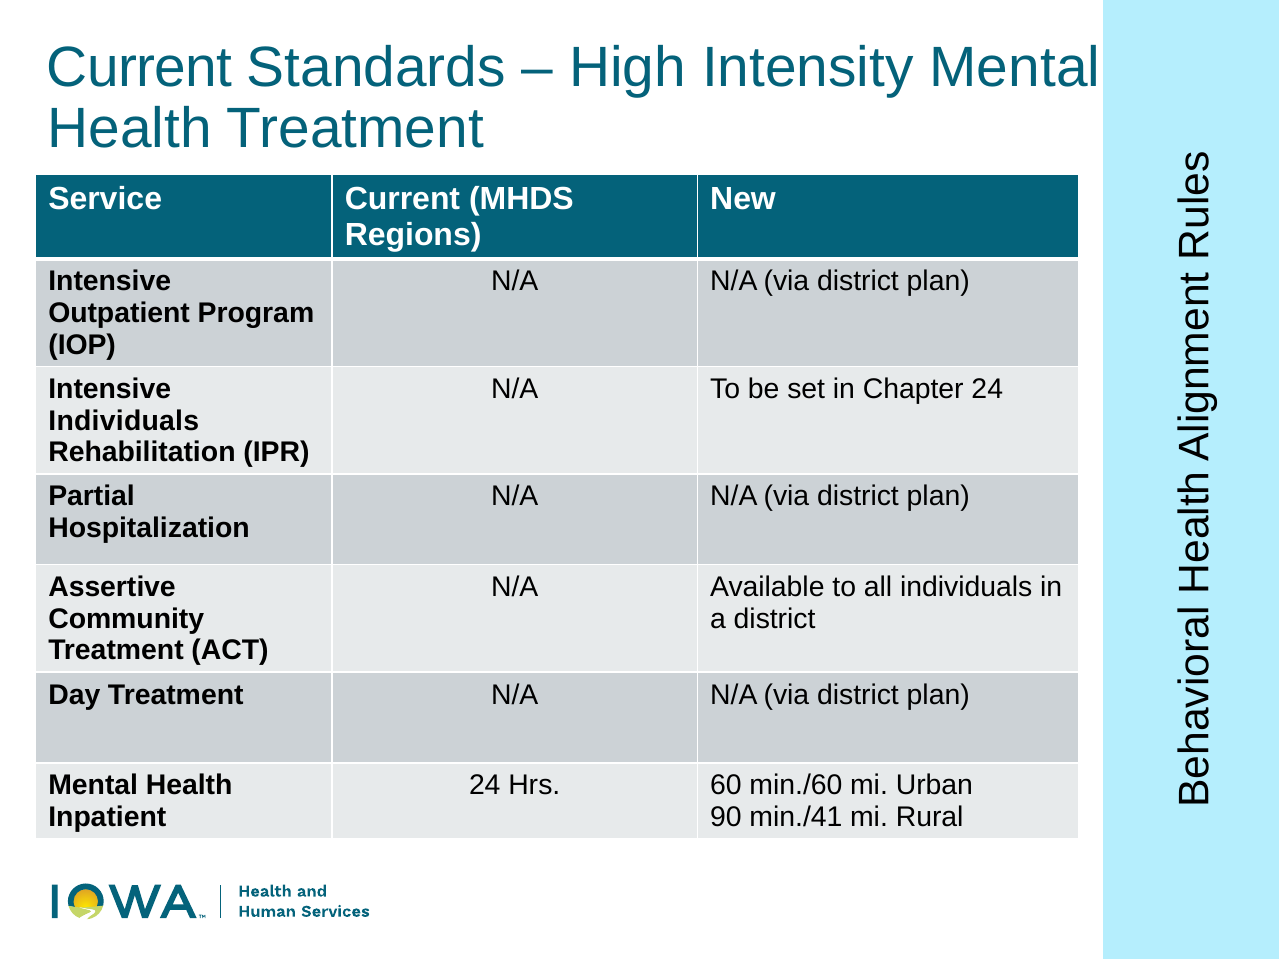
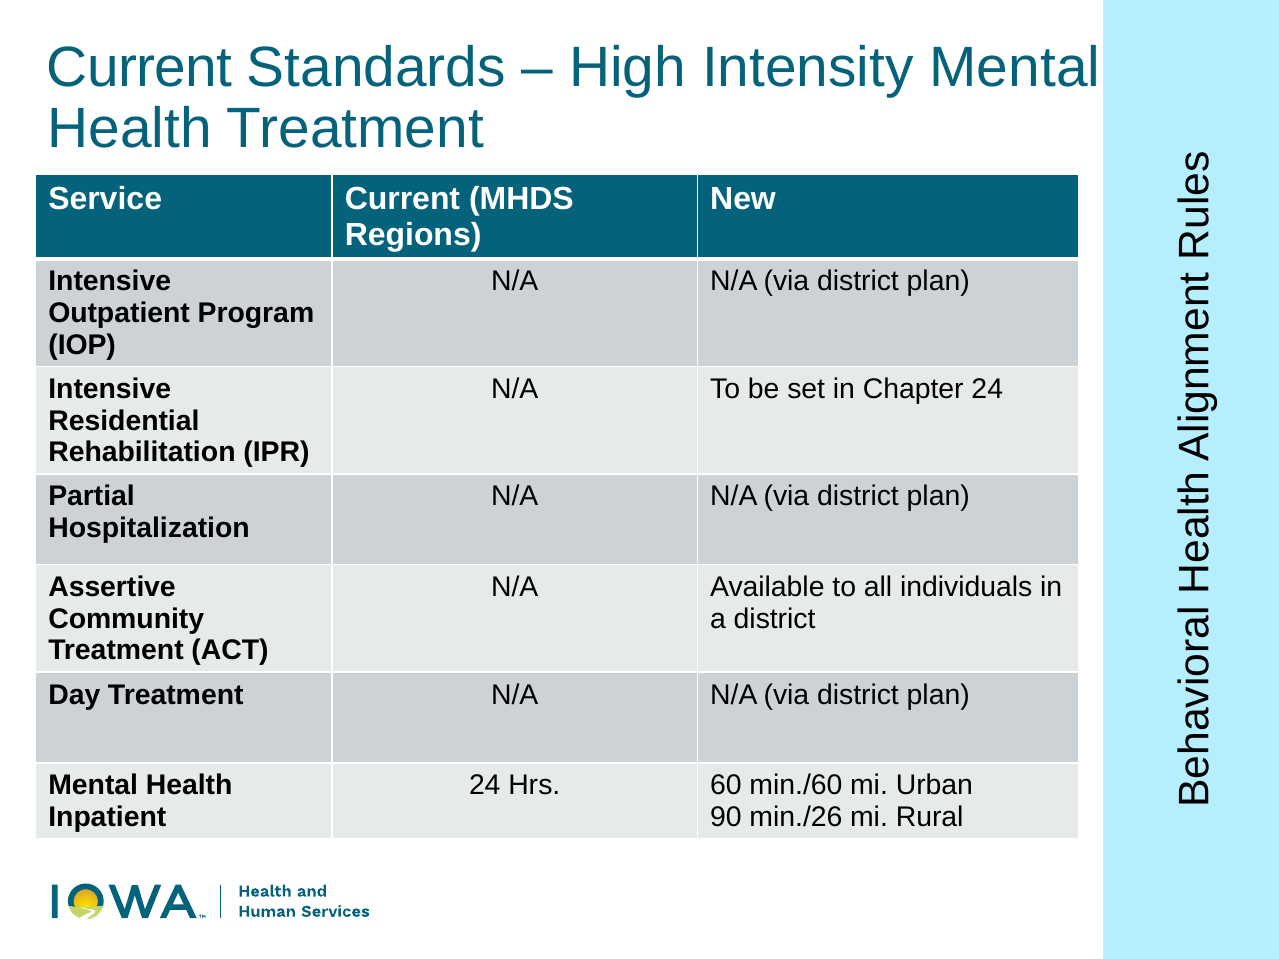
Individuals: Individuals -> Residential (124, 421)
min./41: min./41 -> min./26 (796, 817)
